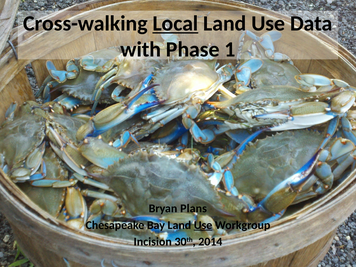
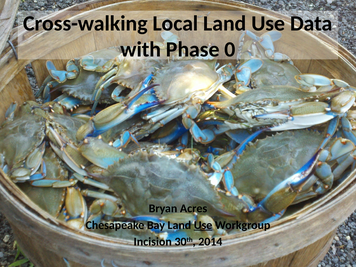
Local underline: present -> none (175, 23)
1: 1 -> 0 (230, 50)
Plans: Plans -> Acres (194, 209)
